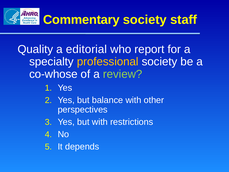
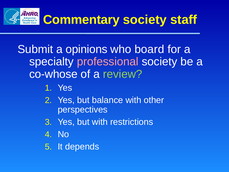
Quality: Quality -> Submit (35, 49)
editorial: editorial -> opinions (87, 49)
report: report -> board (149, 49)
professional colour: yellow -> pink (108, 62)
